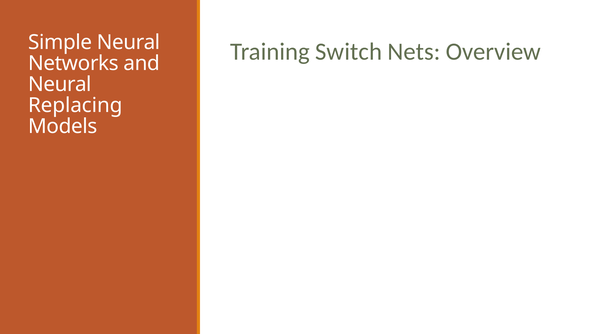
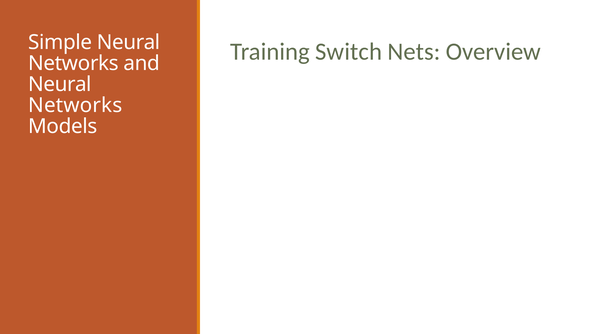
Replacing: Replacing -> Networks (75, 105)
